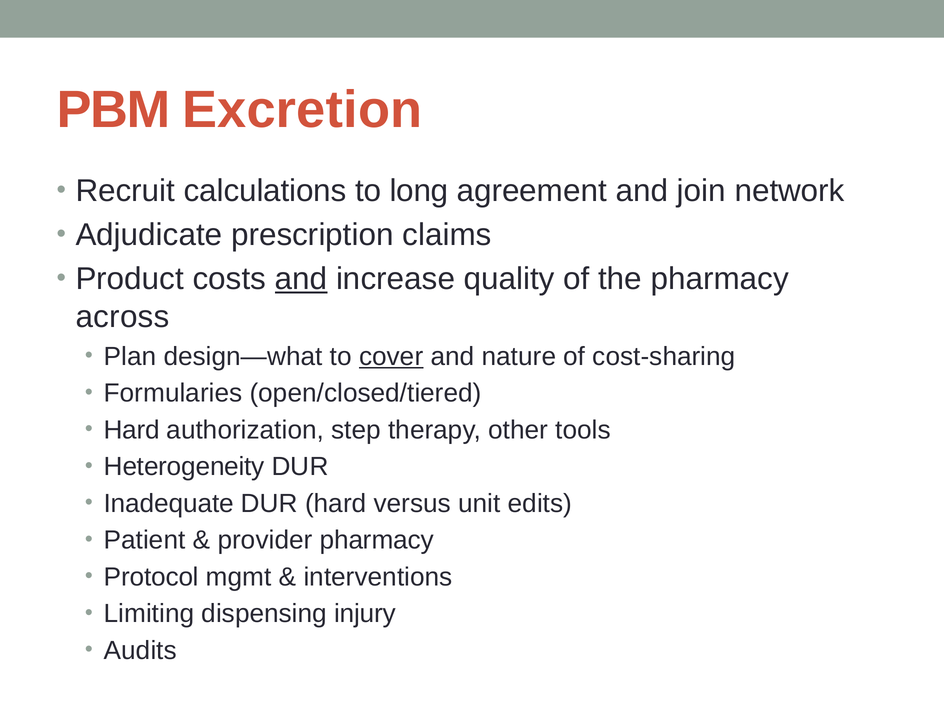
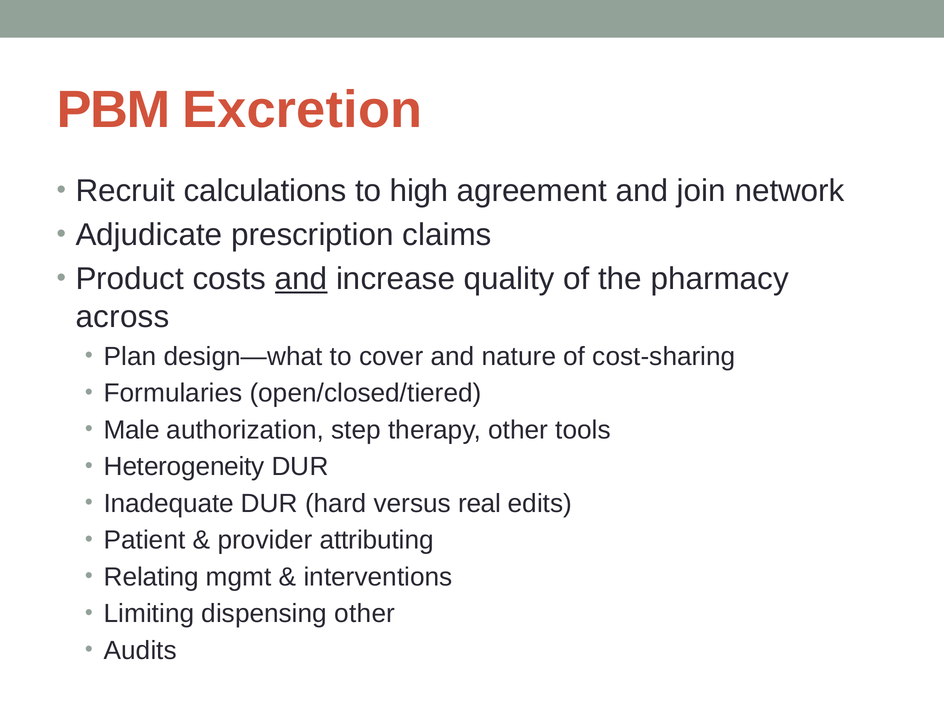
long: long -> high (419, 191)
cover underline: present -> none (391, 356)
Hard: Hard -> Male (132, 430)
unit: unit -> real (480, 503)
provider pharmacy: pharmacy -> attributing (377, 540)
Protocol: Protocol -> Relating (151, 577)
dispensing injury: injury -> other (365, 614)
